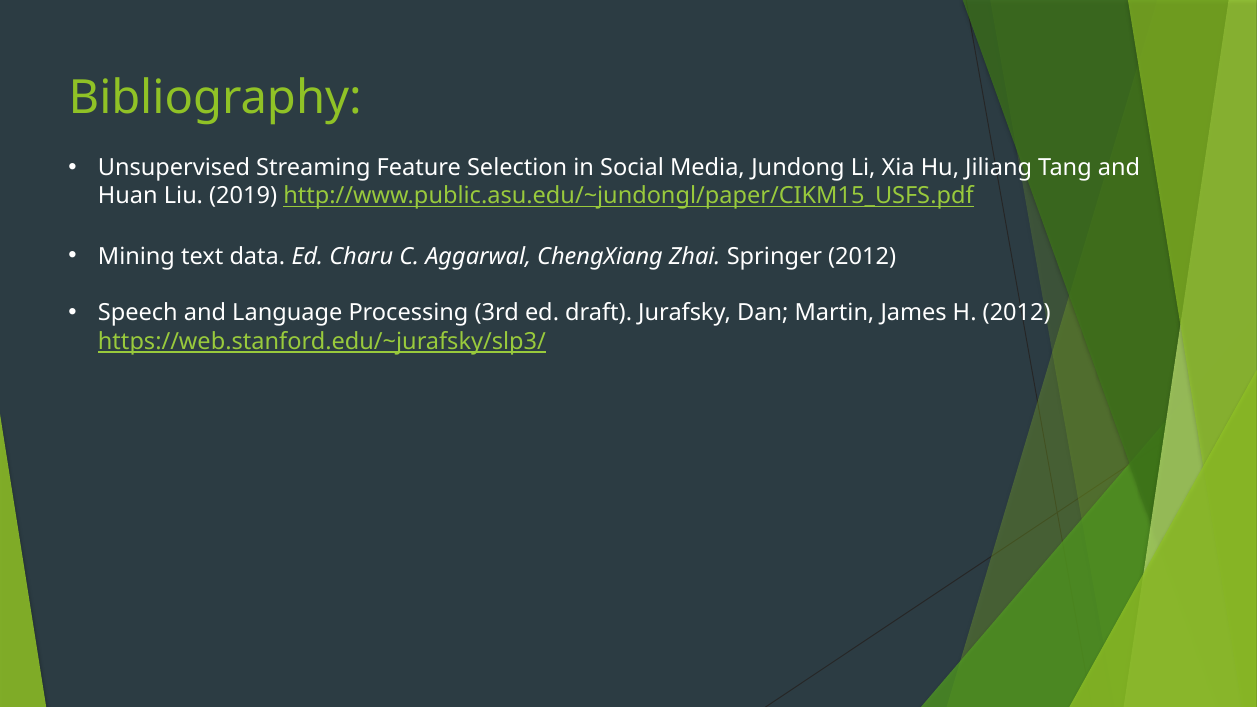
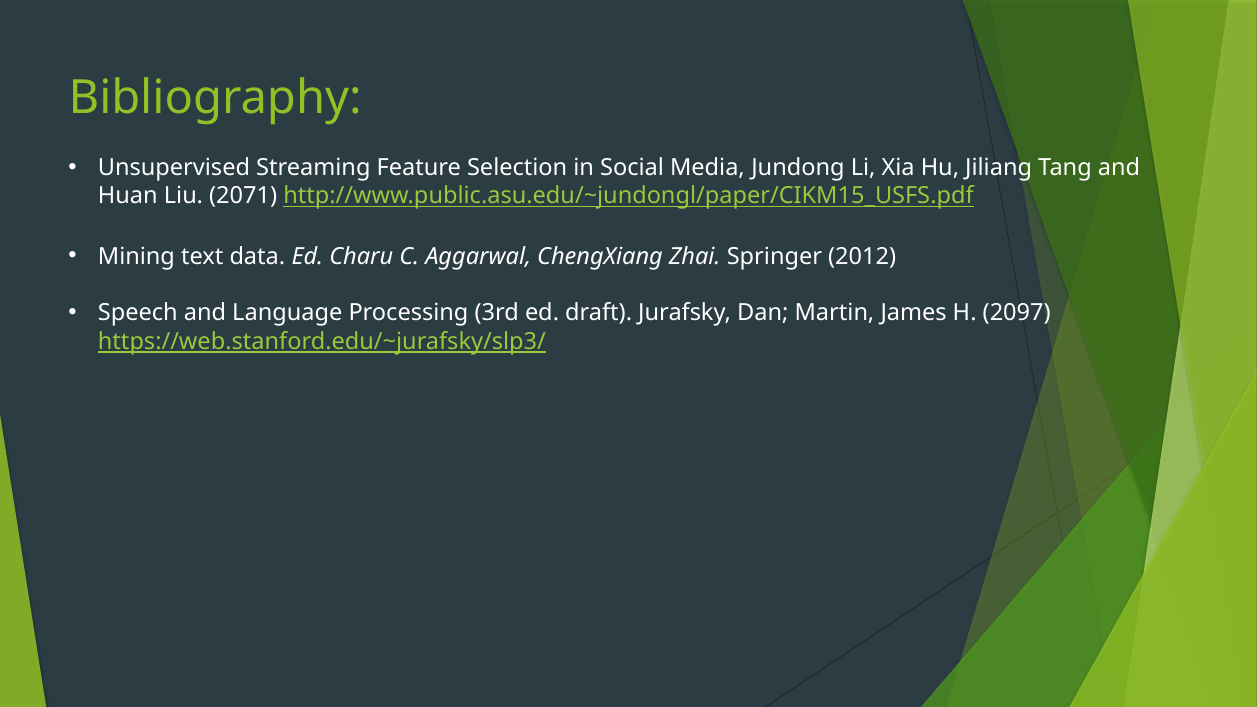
2019: 2019 -> 2071 (243, 196)
H 2012: 2012 -> 2097 (1017, 313)
